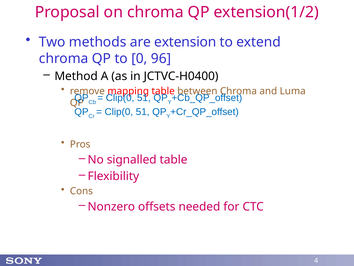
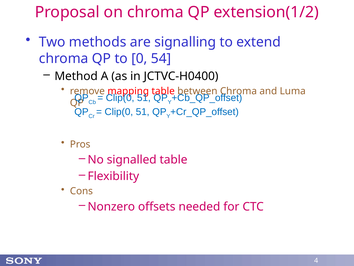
extension: extension -> signalling (185, 42)
96: 96 -> 54 (161, 59)
